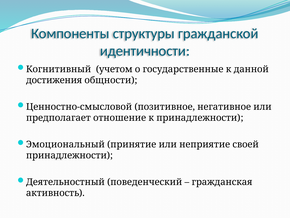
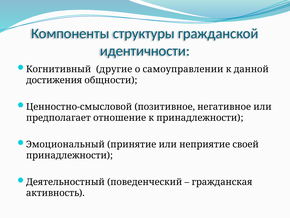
учетом: учетом -> другие (114, 69)
государственные: государственные -> самоуправлении (183, 69)
